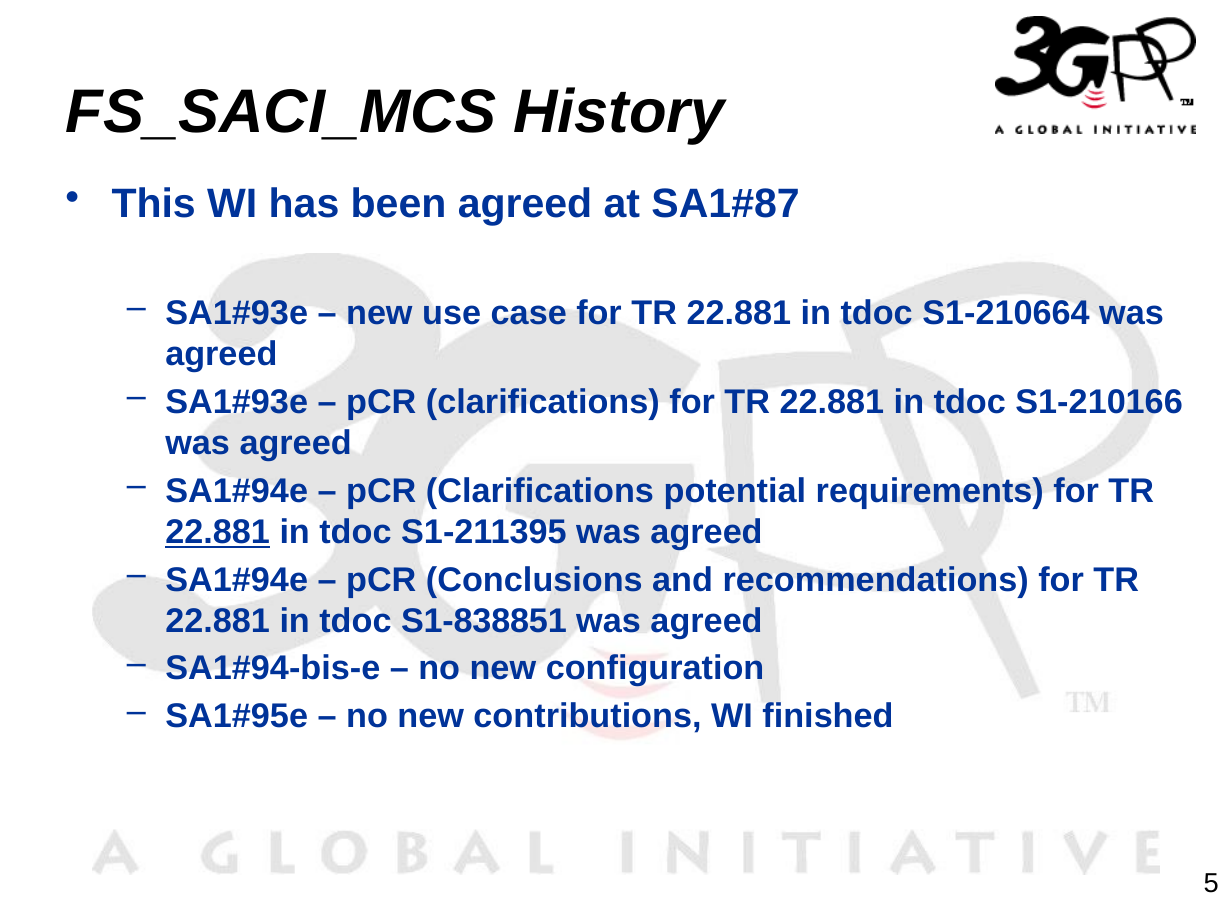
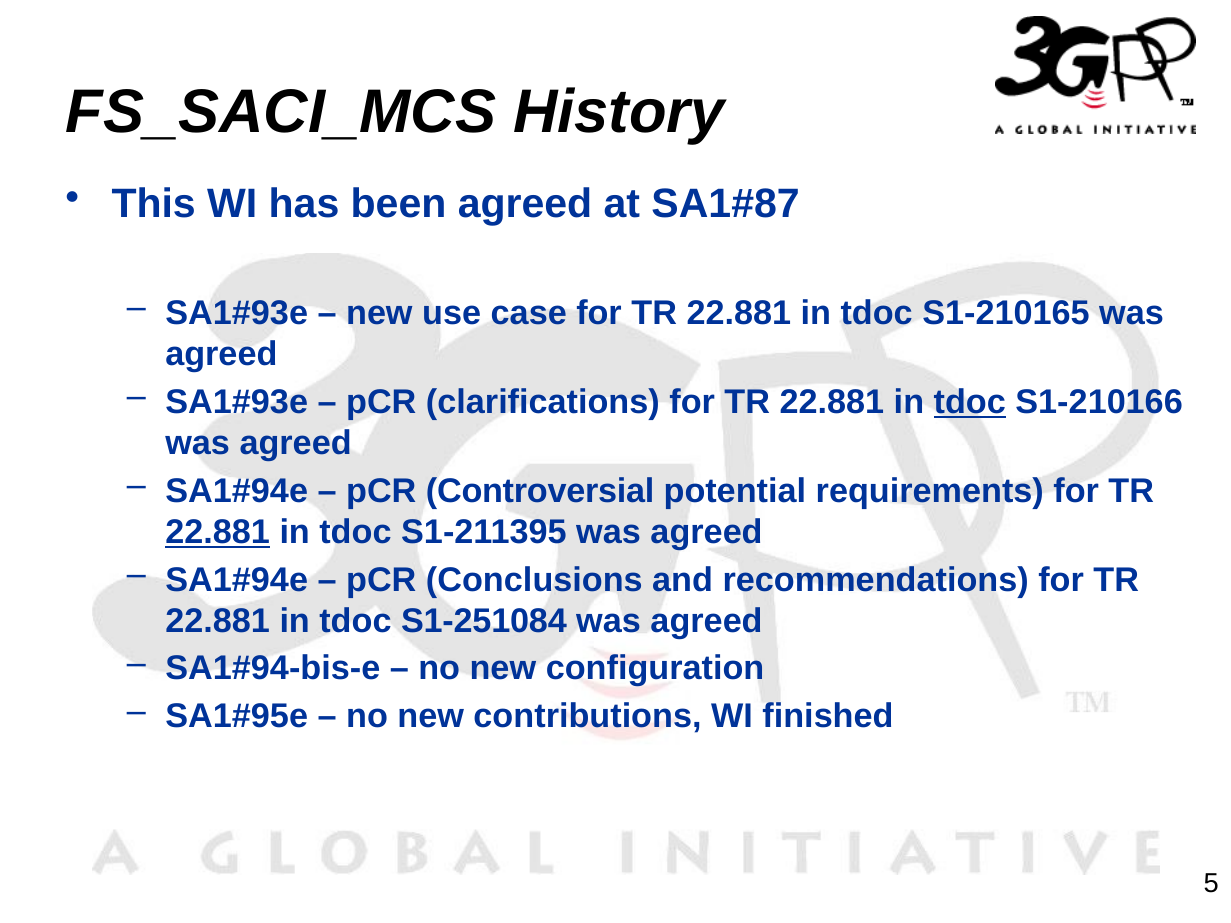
S1-210664: S1-210664 -> S1-210165 (1006, 313)
tdoc underline: none -> present (970, 402)
Clarifications: Clarifications -> Controversial (540, 491)
S1-838851: S1-838851 -> S1-251084 (484, 621)
